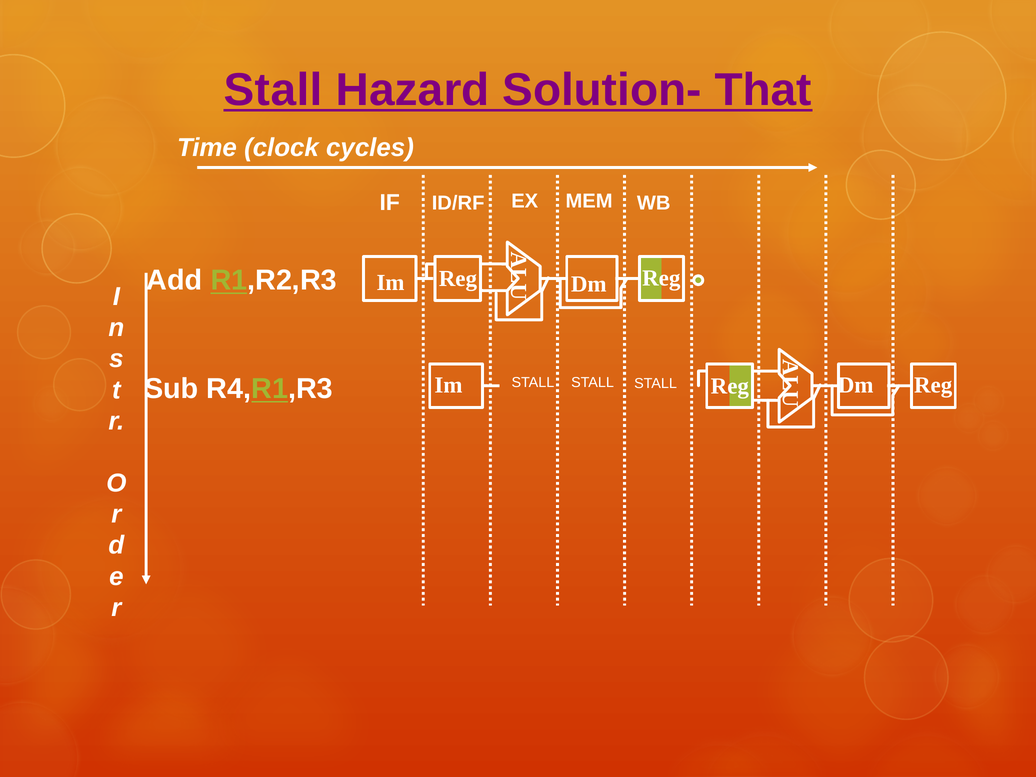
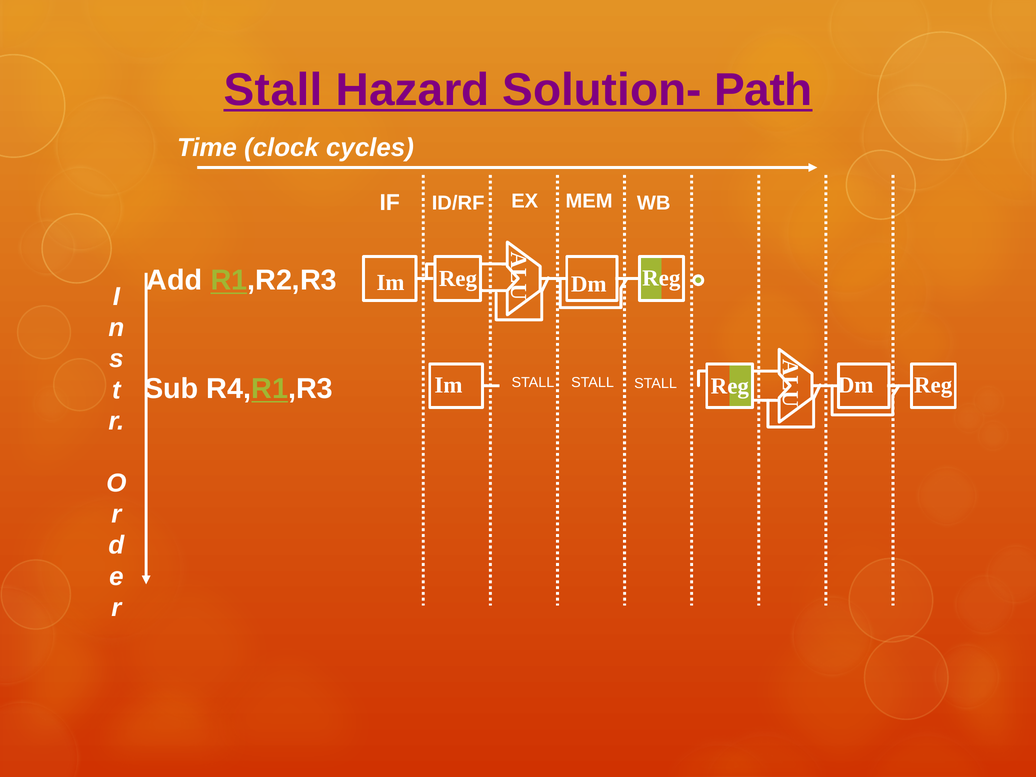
That: That -> Path (763, 90)
